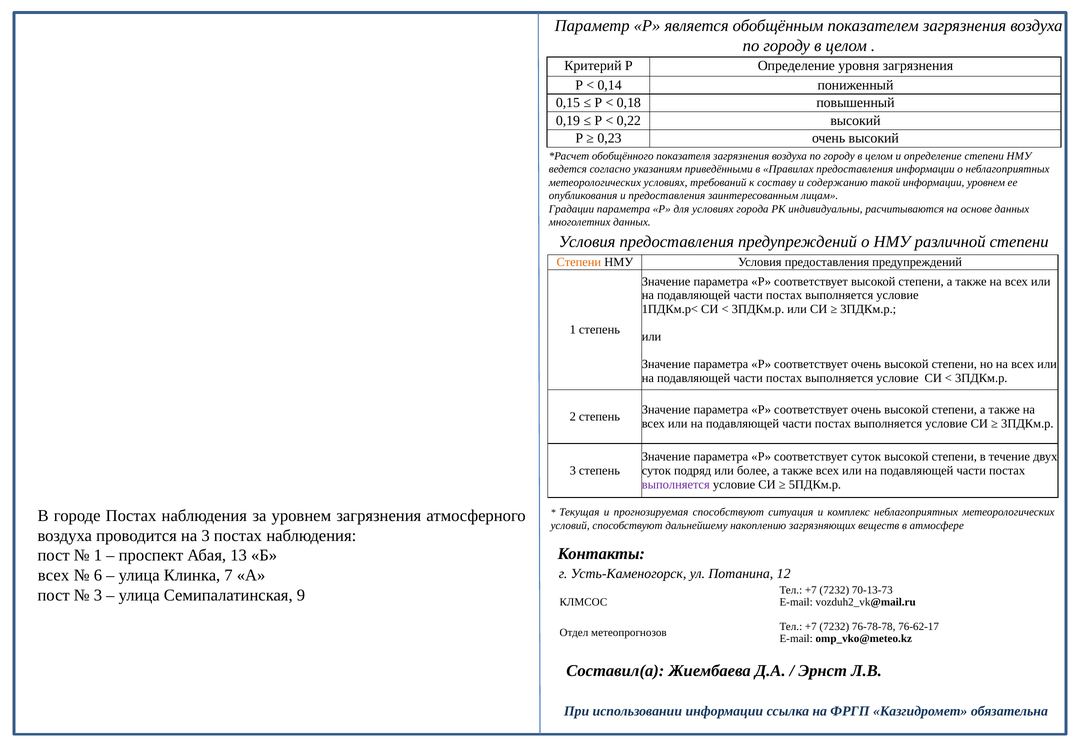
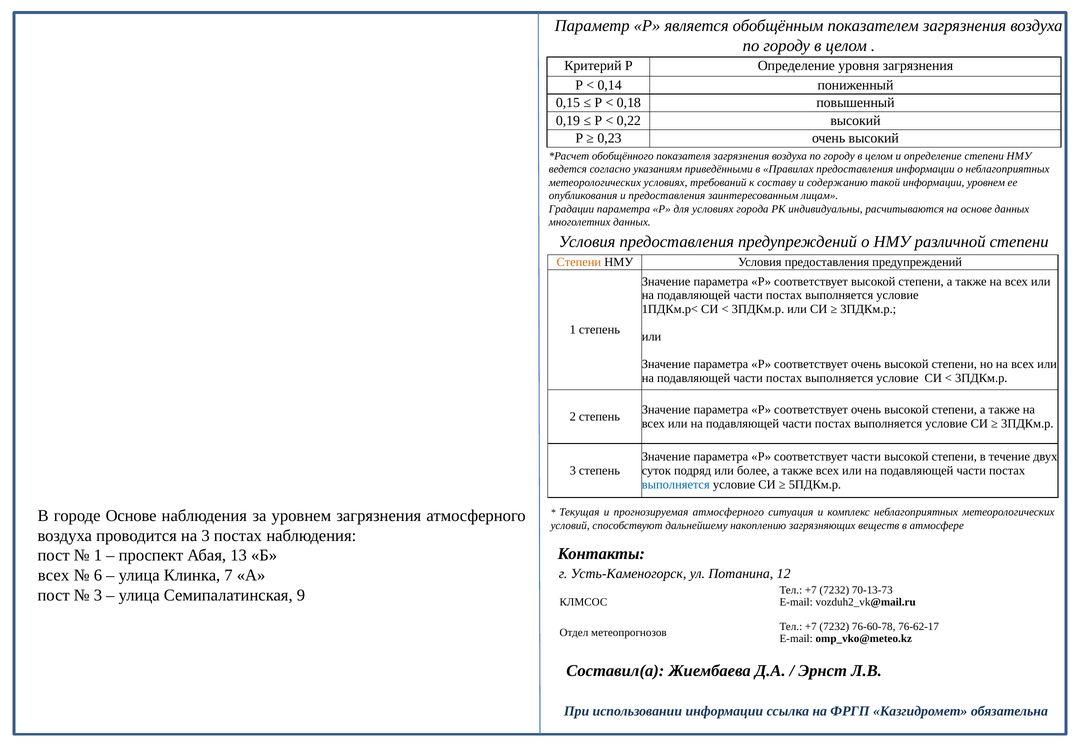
соответствует суток: суток -> части (866, 457)
выполняется colour: purple -> blue (676, 485)
городе Постах: Постах -> Основе (131, 516)
прогнозируемая способствуют: способствуют -> атмосферного (728, 513)
76-78-78: 76-78-78 -> 76-60-78 (874, 627)
